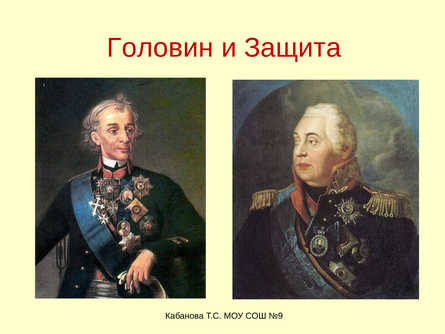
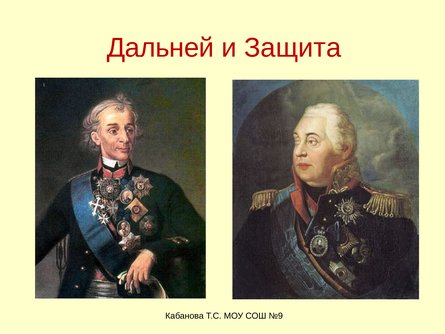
Головин: Головин -> Дальней (160, 48)
